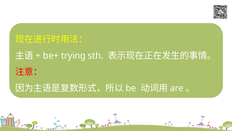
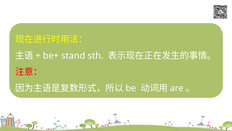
trying: trying -> stand (73, 56)
